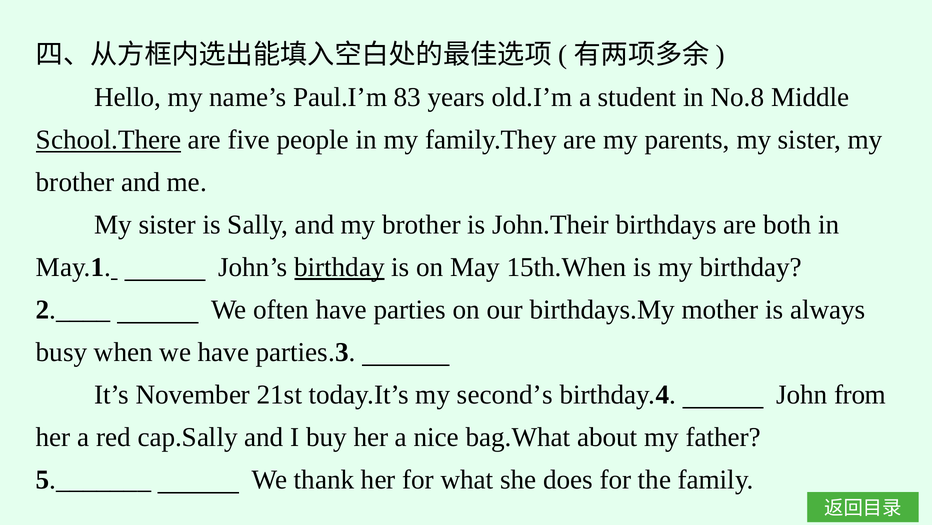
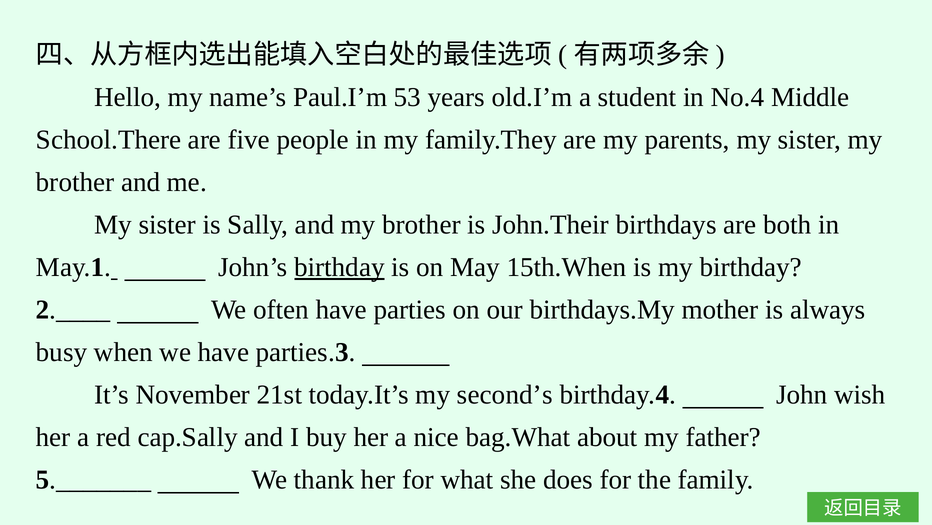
83: 83 -> 53 (407, 97)
No.8: No.8 -> No.4 (738, 97)
School.There underline: present -> none (109, 140)
from: from -> wish (860, 394)
